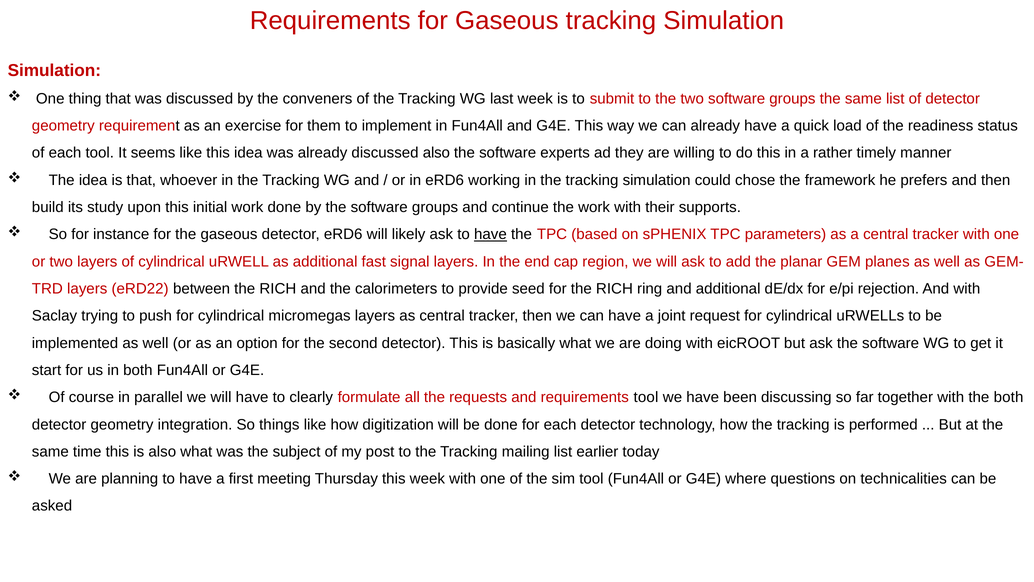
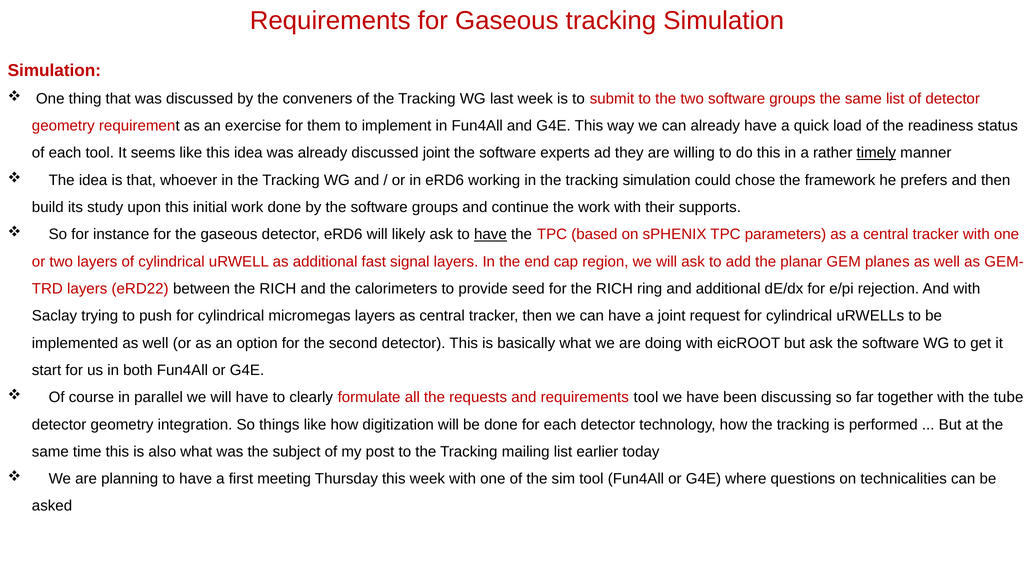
discussed also: also -> joint (436, 153)
timely underline: none -> present (876, 153)
the both: both -> tube (1009, 397)
